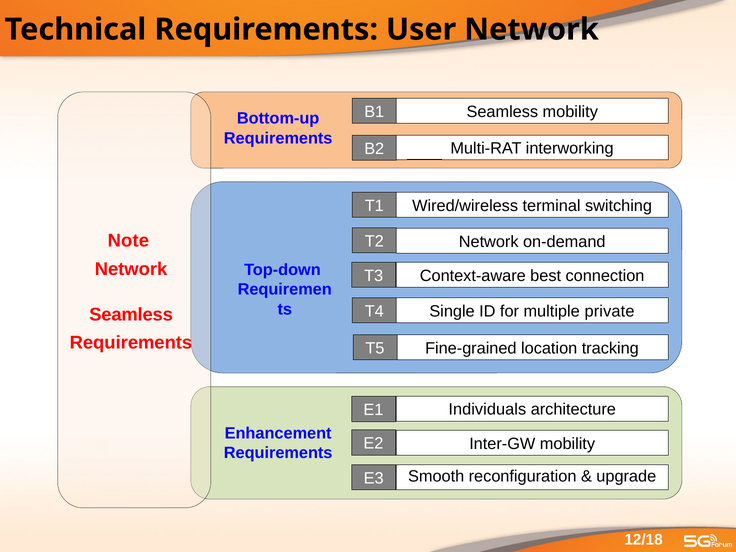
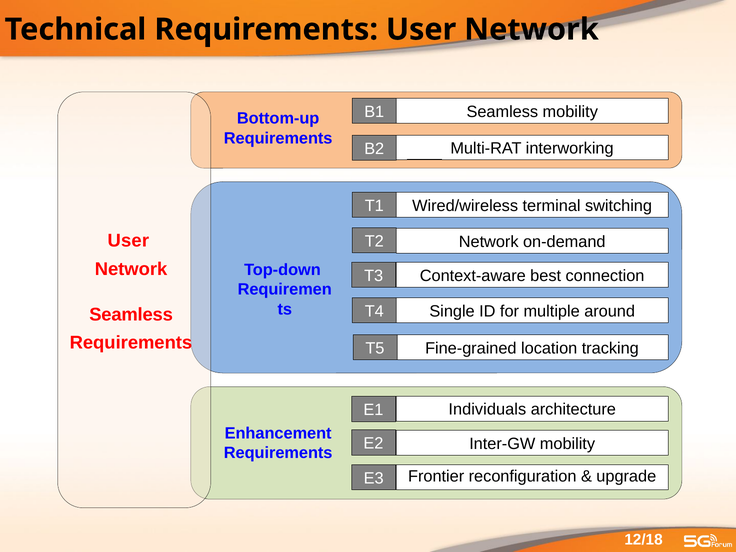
Note: Note -> User (128, 241)
private: private -> around (610, 311)
Smooth: Smooth -> Frontier (436, 477)
